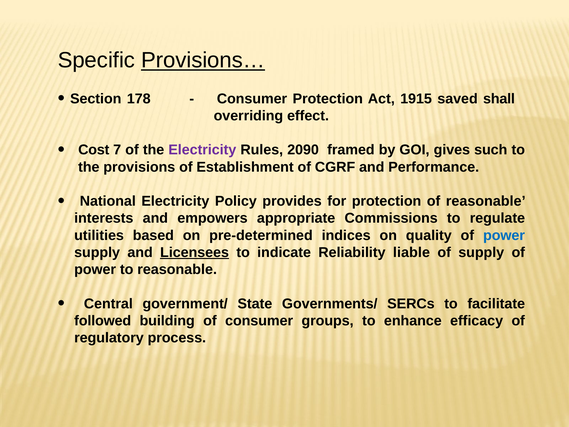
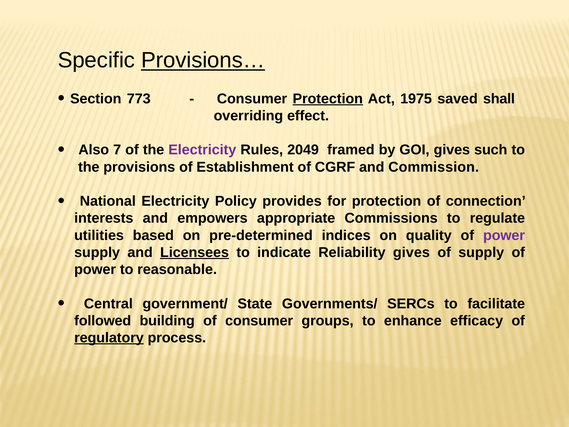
178: 178 -> 773 (139, 99)
Protection underline: none -> present (328, 99)
1915: 1915 -> 1975 (416, 99)
Cost: Cost -> Also (94, 150)
2090: 2090 -> 2049 (303, 150)
Performance: Performance -> Commission (434, 167)
of reasonable: reasonable -> connection (486, 201)
power colour: blue -> purple (504, 235)
Reliability liable: liable -> gives (411, 252)
regulatory underline: none -> present (109, 338)
